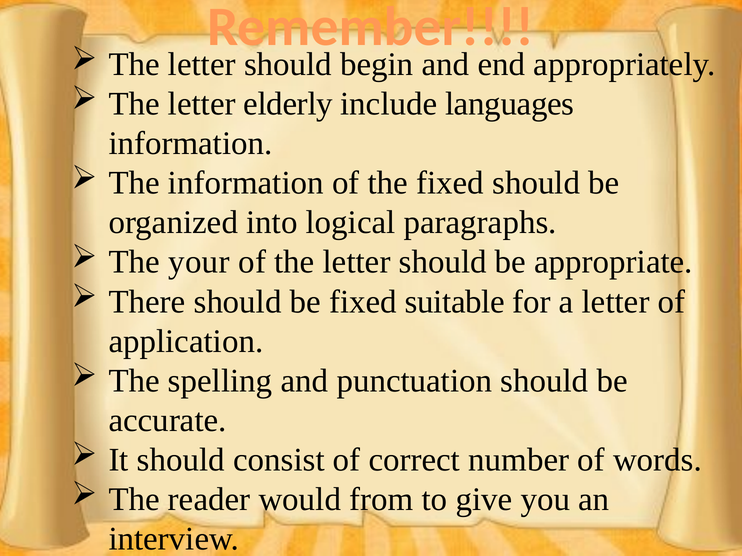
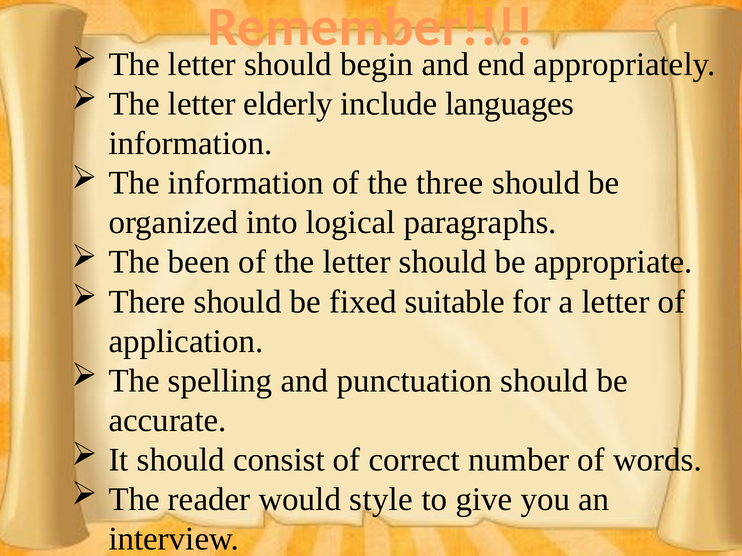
the fixed: fixed -> three (450, 183)
your: your -> been (199, 262)
from: from -> style (381, 500)
